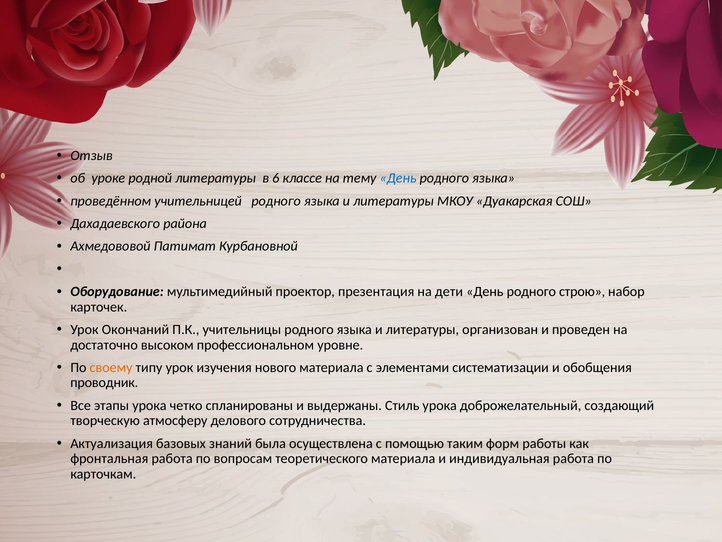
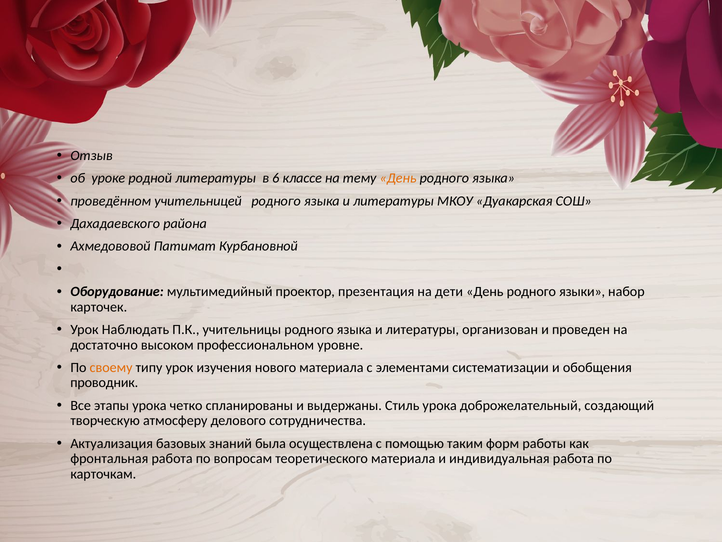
День colour: blue -> orange (398, 178)
строю: строю -> языки (582, 292)
Окончаний: Окончаний -> Наблюдать (135, 329)
